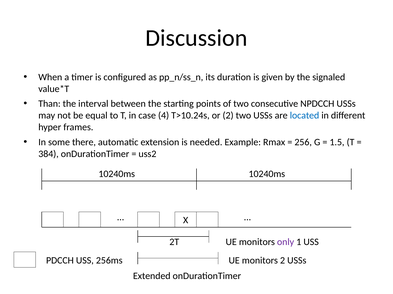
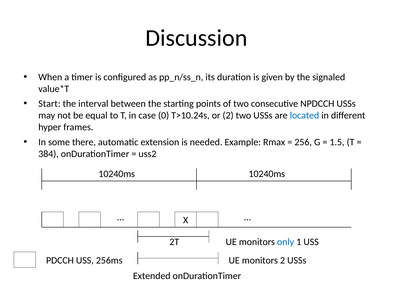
Than: Than -> Start (49, 104)
4: 4 -> 0 (164, 116)
only colour: purple -> blue (286, 243)
